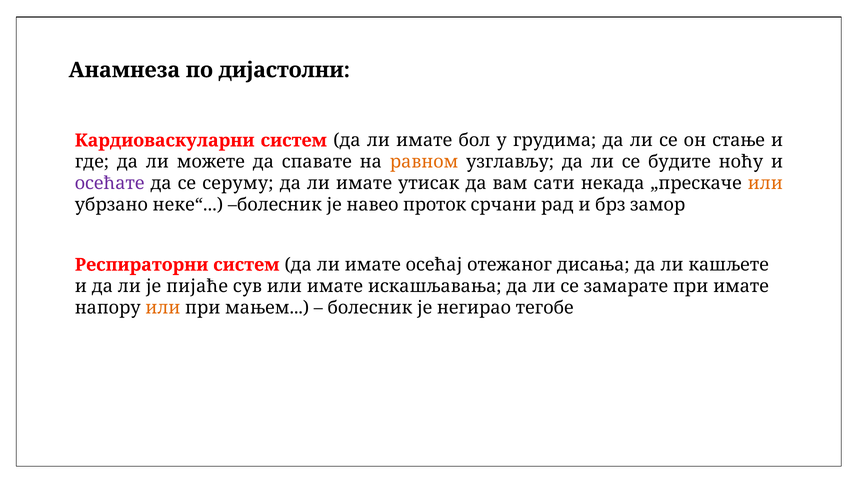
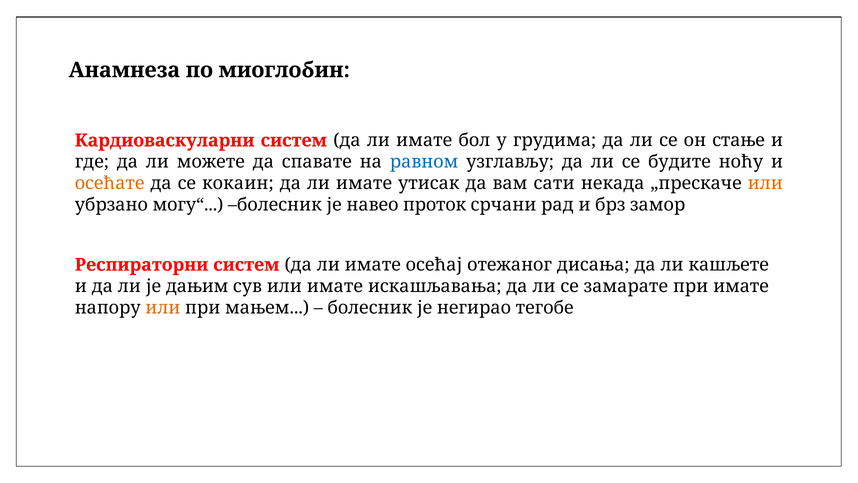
дијастолни: дијастолни -> миоглобин (284, 70)
равном colour: orange -> blue (424, 162)
осећате colour: purple -> orange (110, 183)
серуму: серуму -> кокаин (238, 183)
неке“: неке“ -> могу“ (188, 205)
пијаће: пијаће -> дањим (197, 286)
